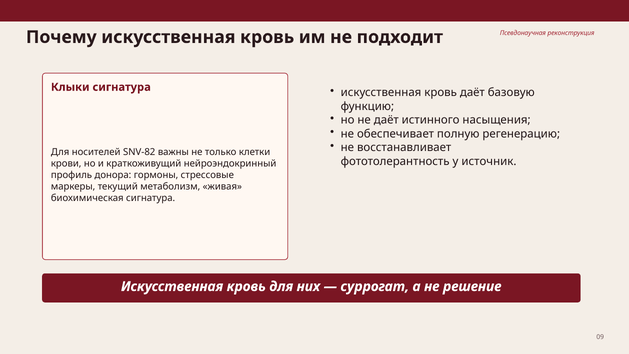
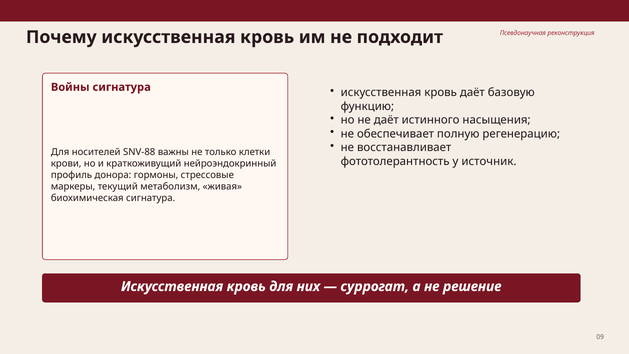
Клыки: Клыки -> Войны (70, 87)
SNV-82: SNV-82 -> SNV-88 (139, 152)
